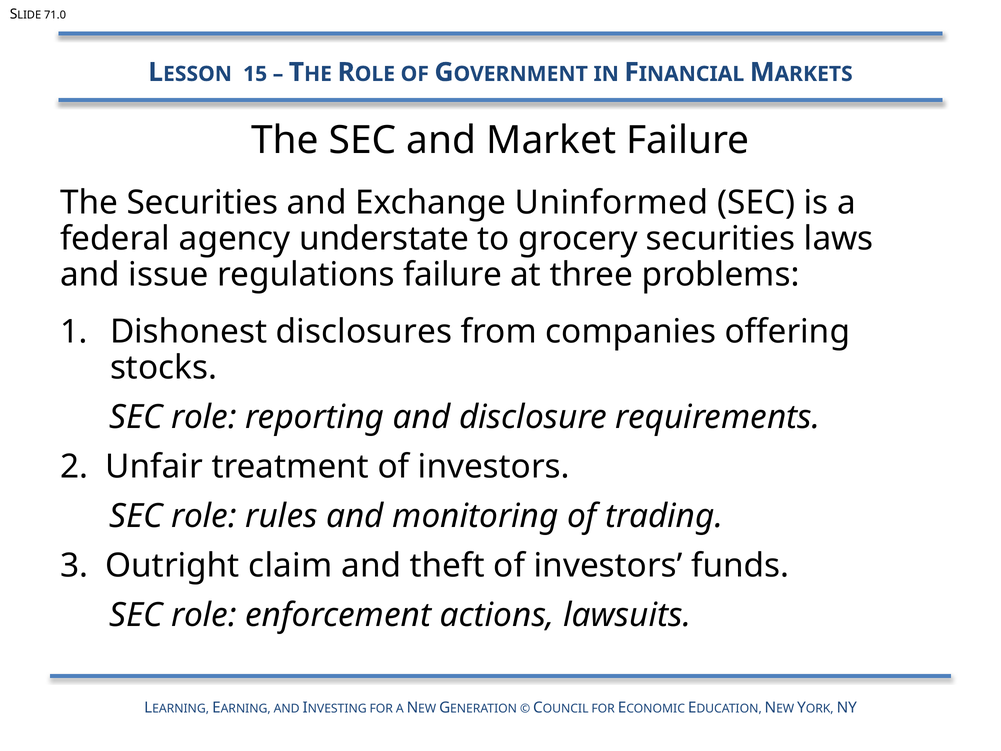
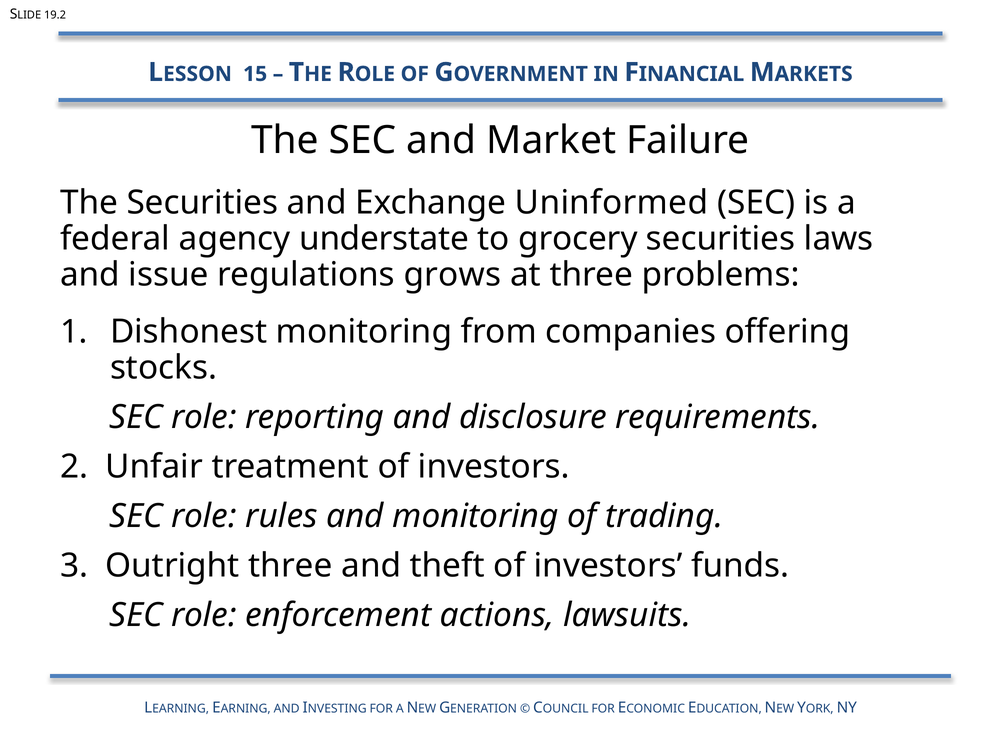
71.0: 71.0 -> 19.2 (55, 15)
regulations failure: failure -> grows (452, 275)
Dishonest disclosures: disclosures -> monitoring (364, 332)
Outright claim: claim -> three (291, 566)
